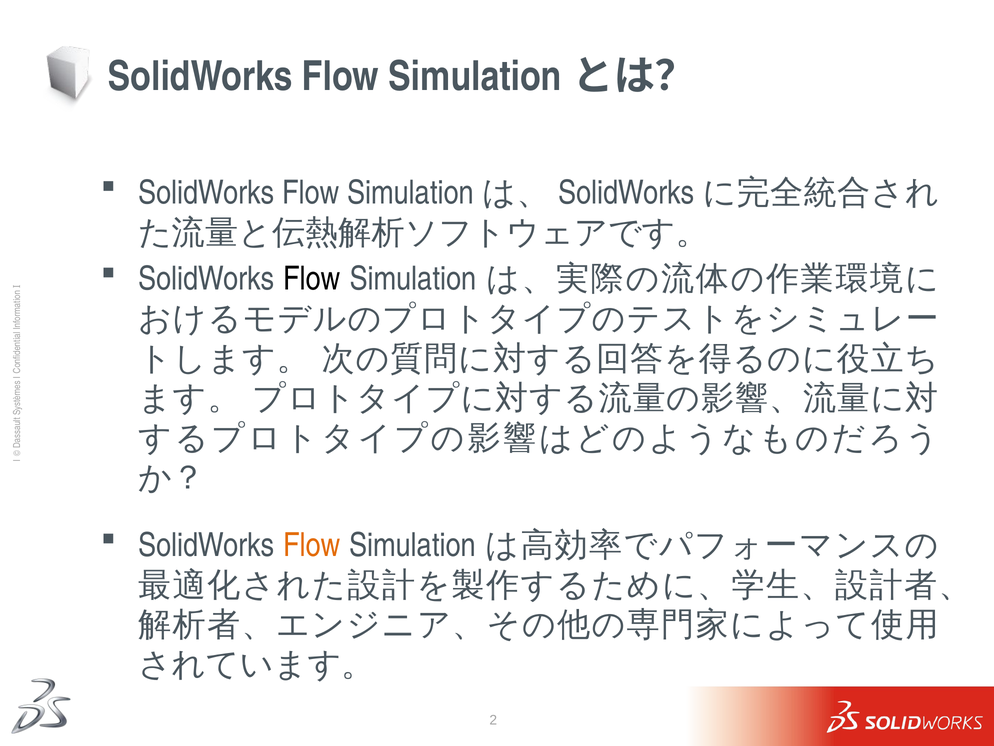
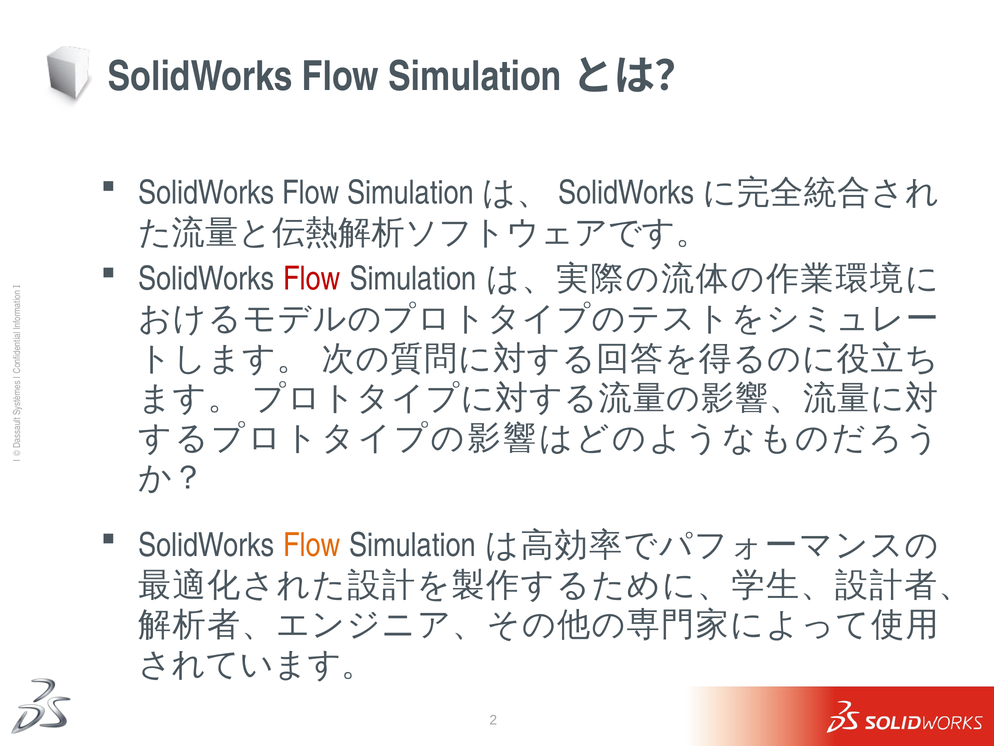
Flow colour: black -> red (312, 279)
